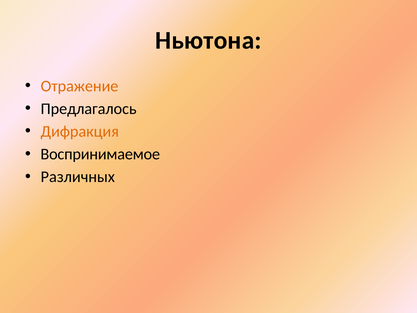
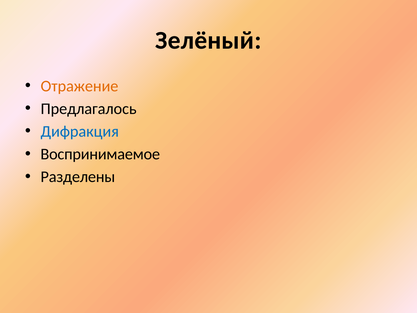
Ньютона: Ньютона -> Зелёный (208, 40)
Дифракция colour: orange -> blue (80, 131)
Различных: Различных -> Разделены (78, 177)
